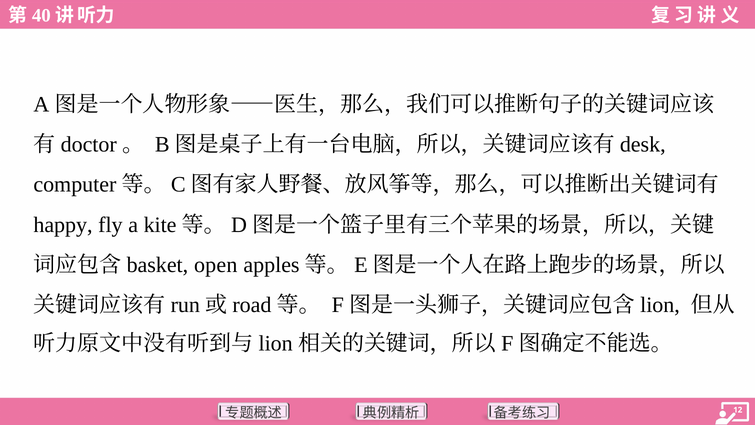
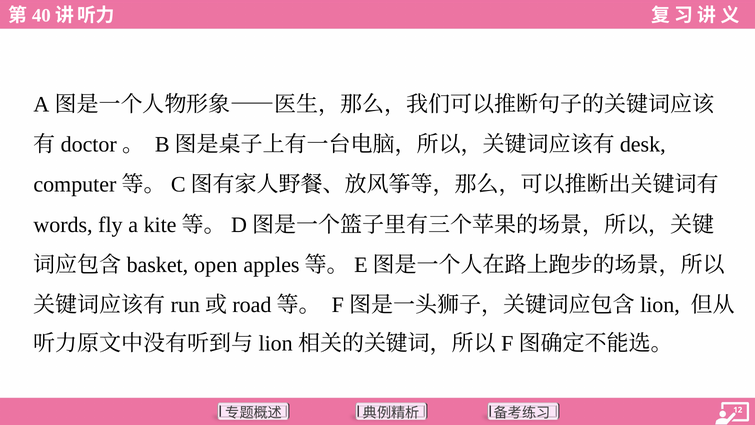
happy: happy -> words (63, 225)
